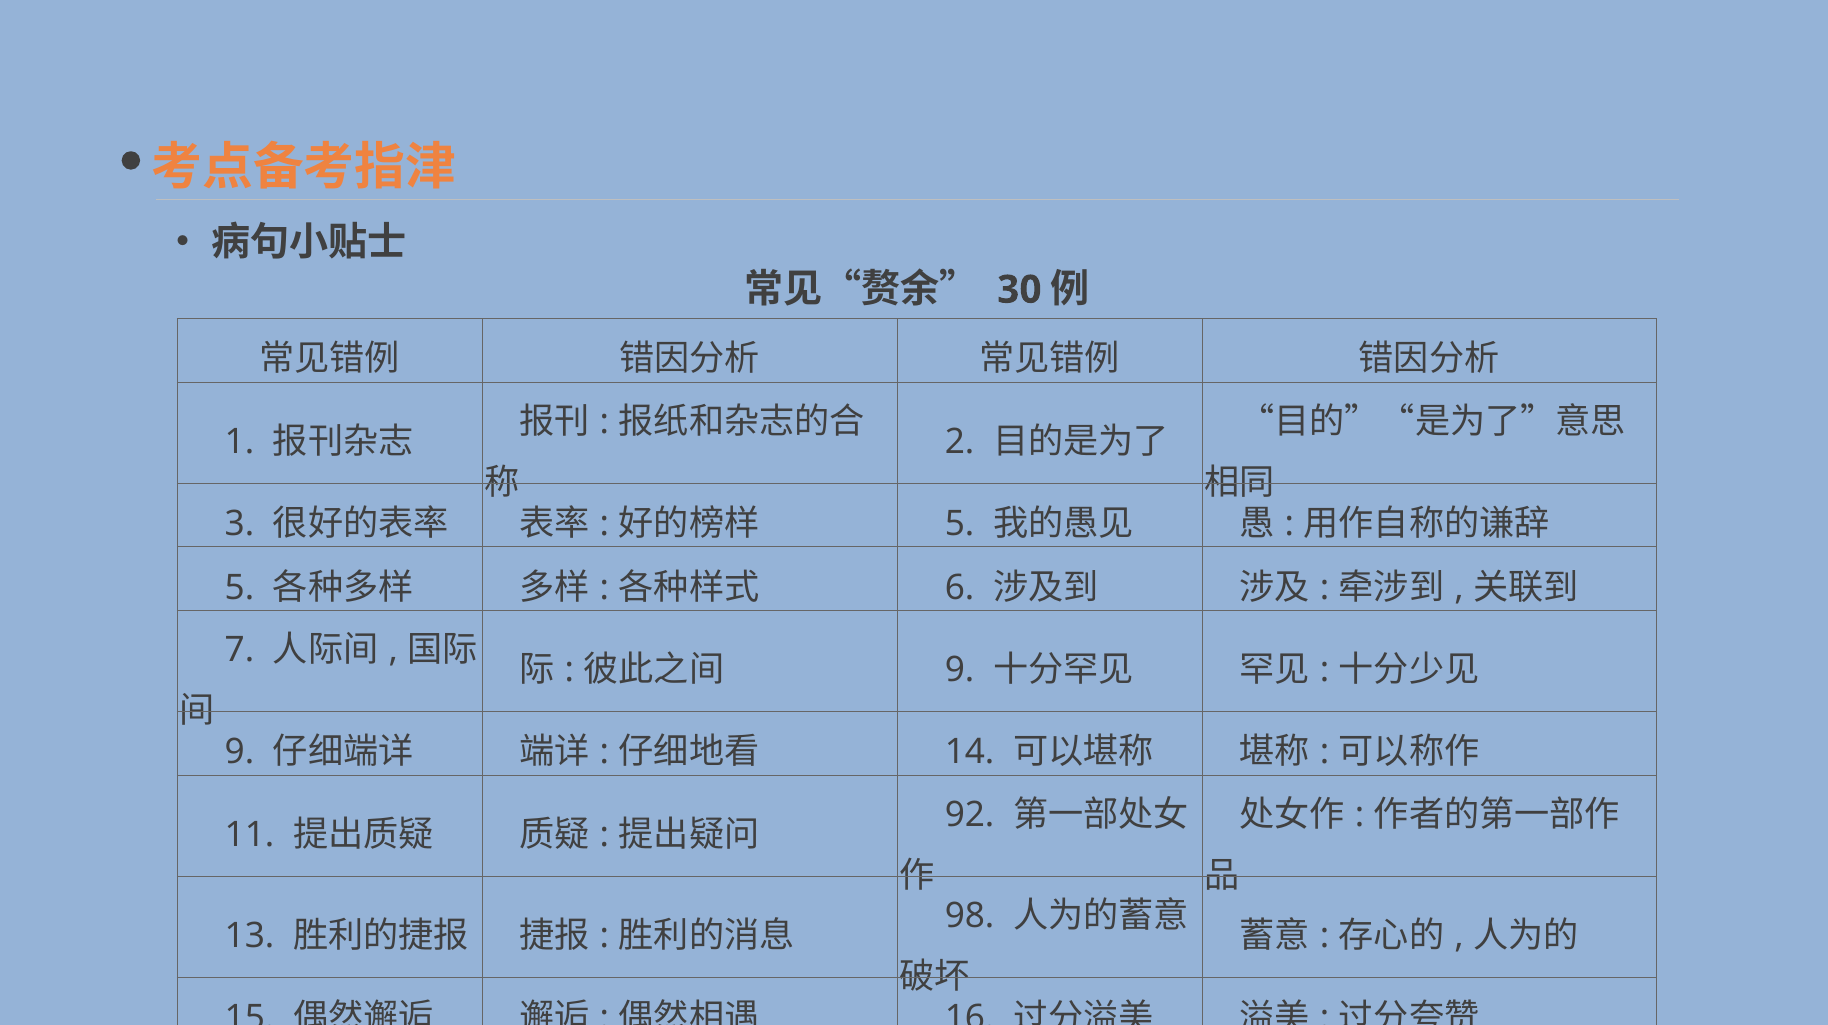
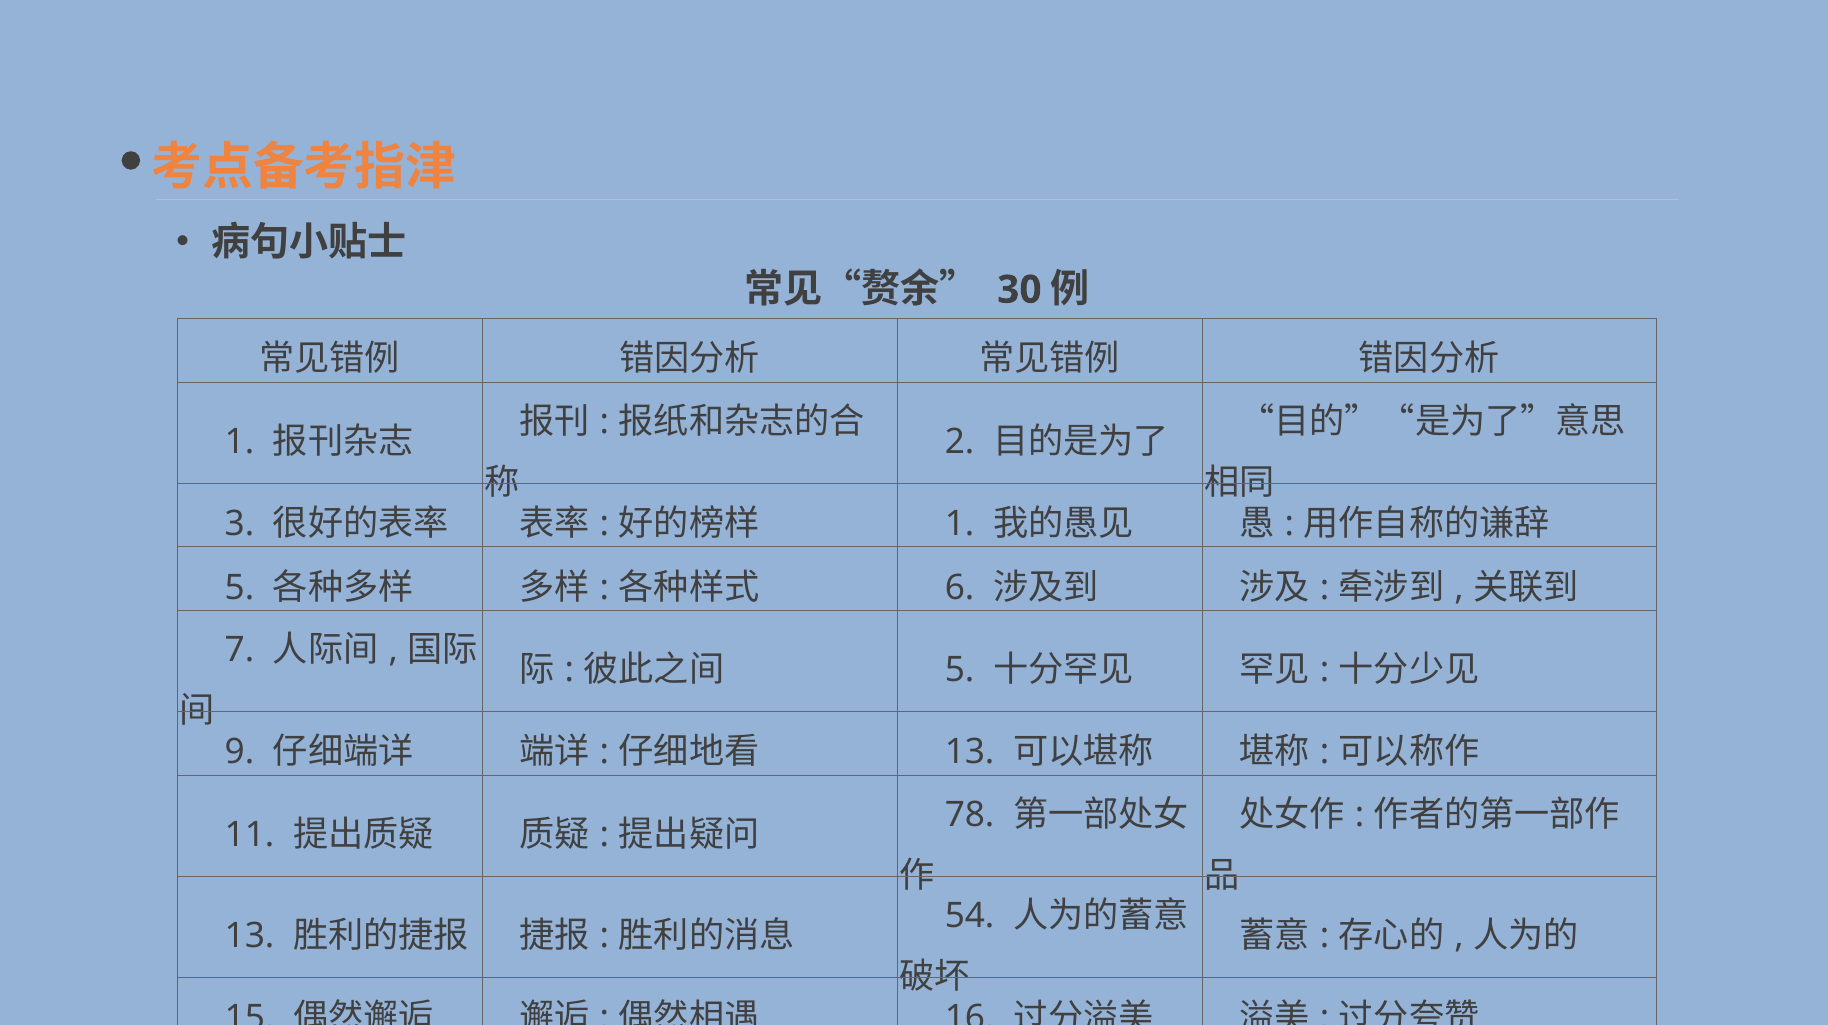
5: 5 -> 1 (960, 524)
9: 9 -> 5 (960, 670)
14: 14 -> 13 (970, 752)
92: 92 -> 78 (970, 814)
98: 98 -> 54 (970, 916)
